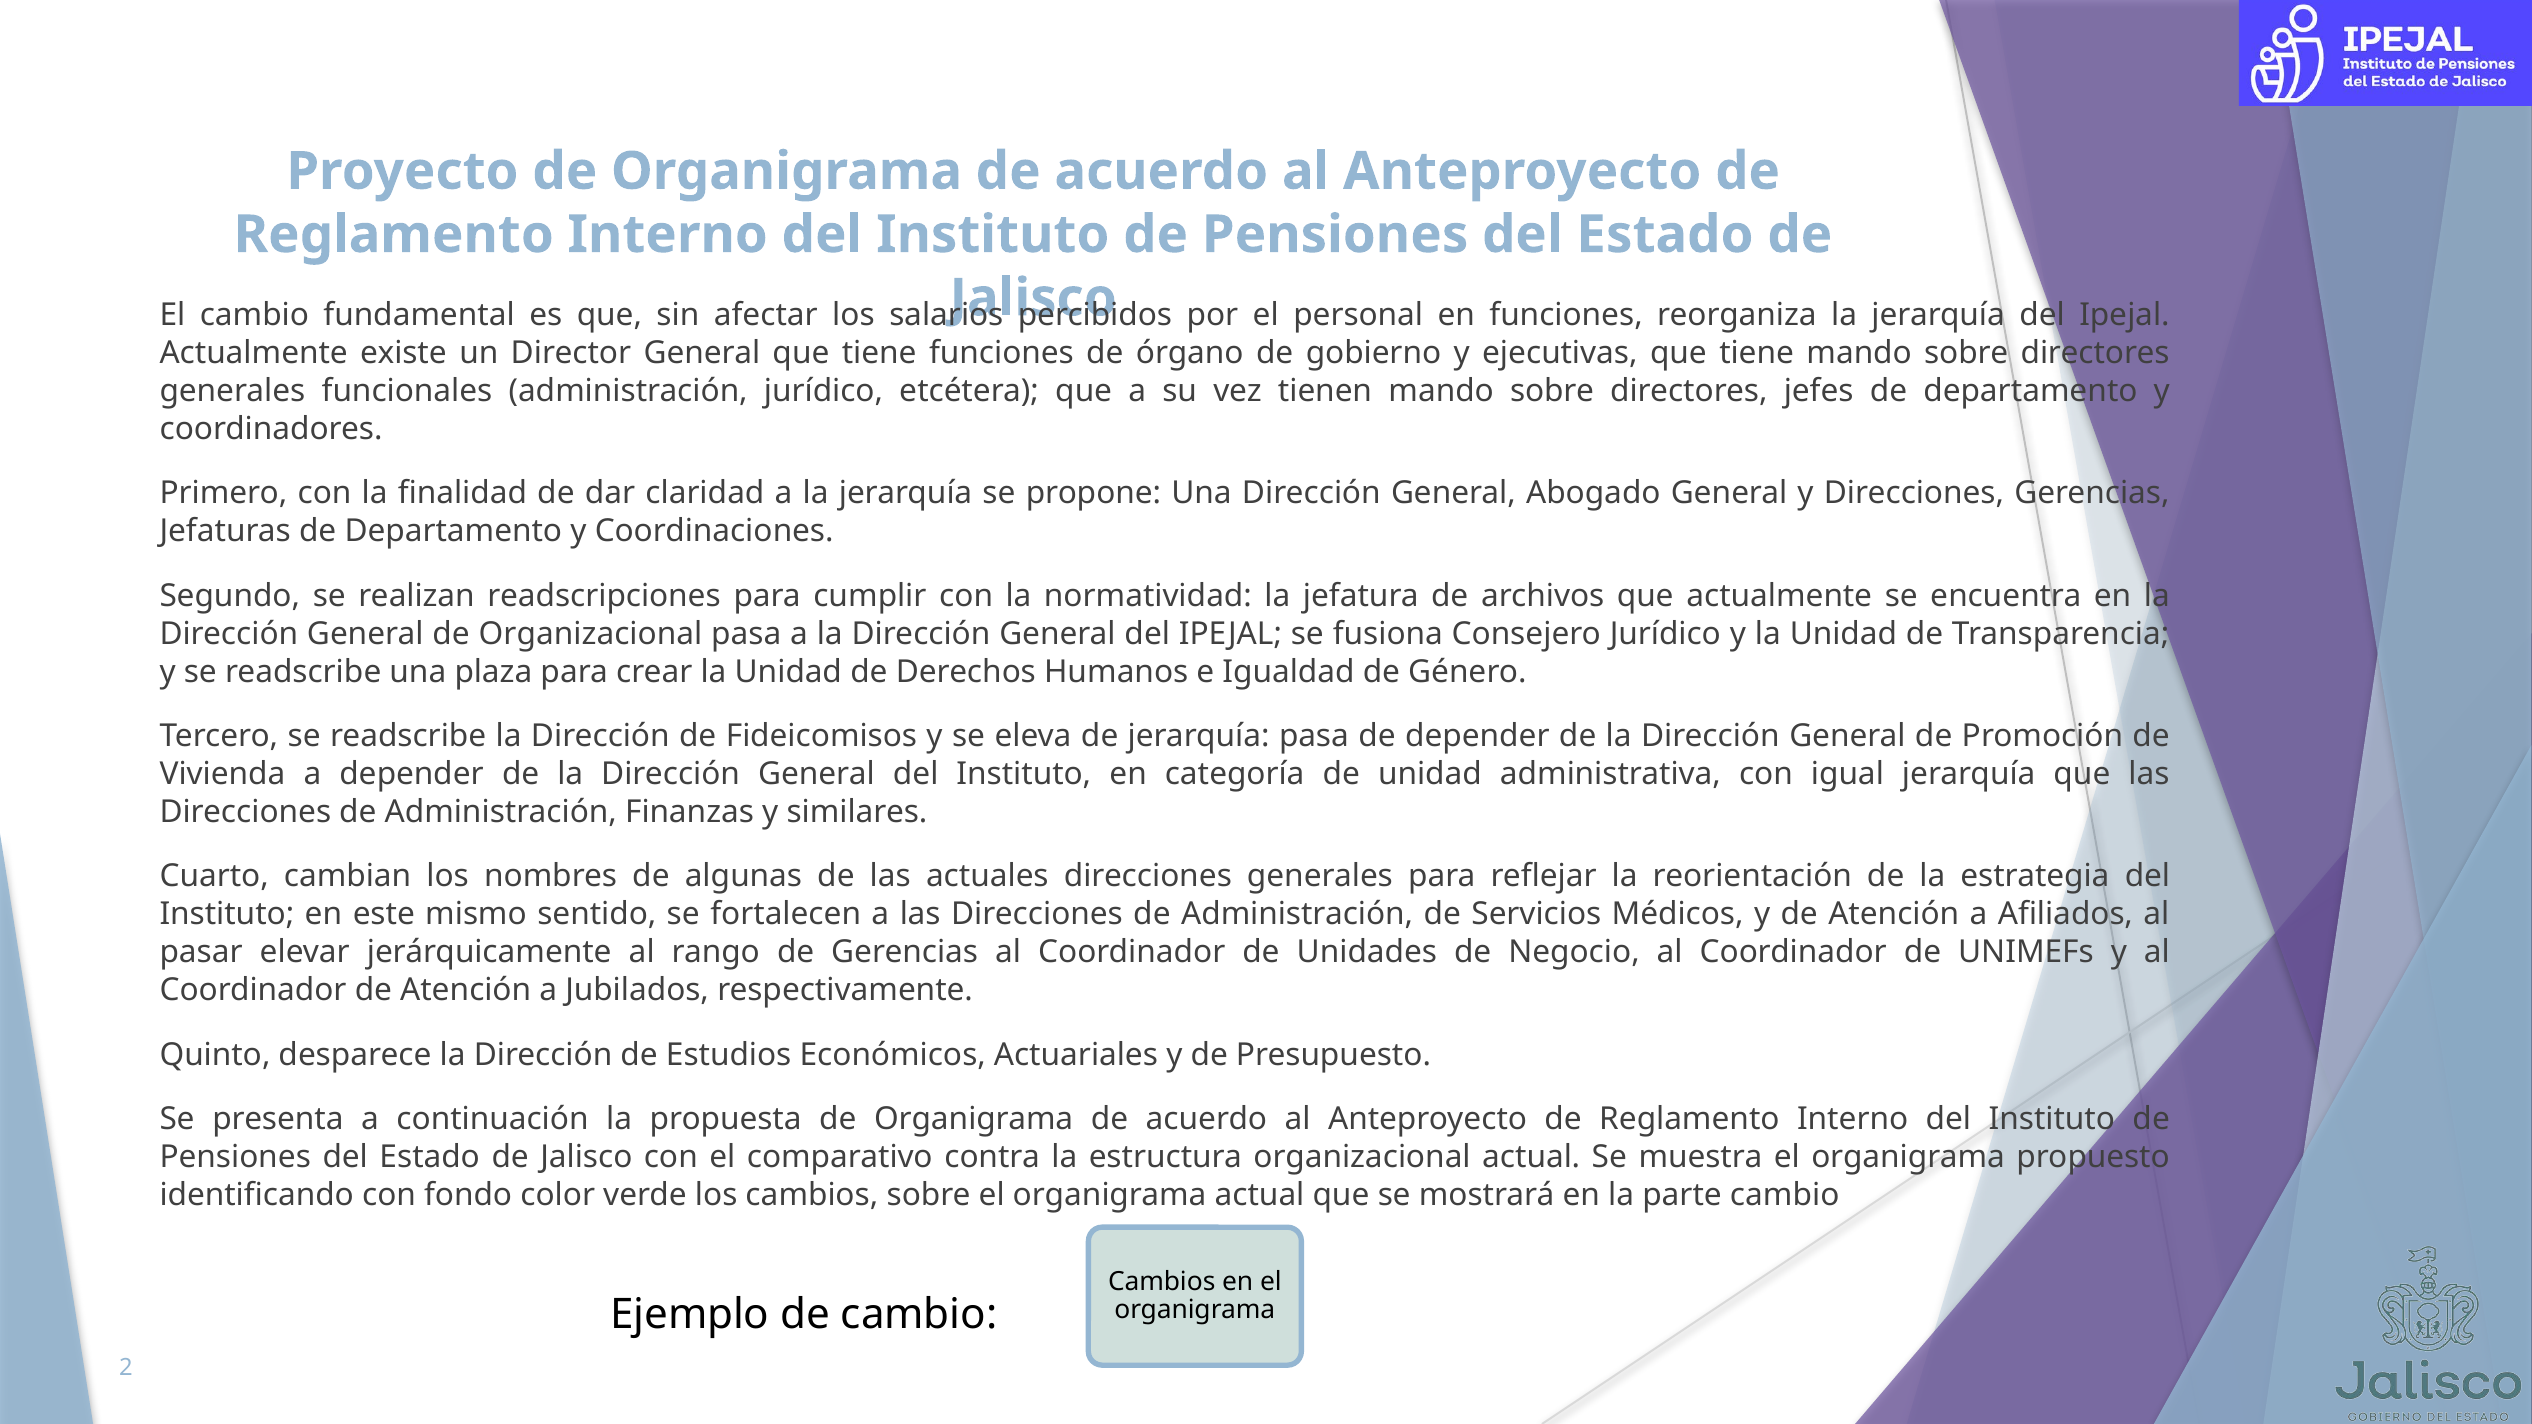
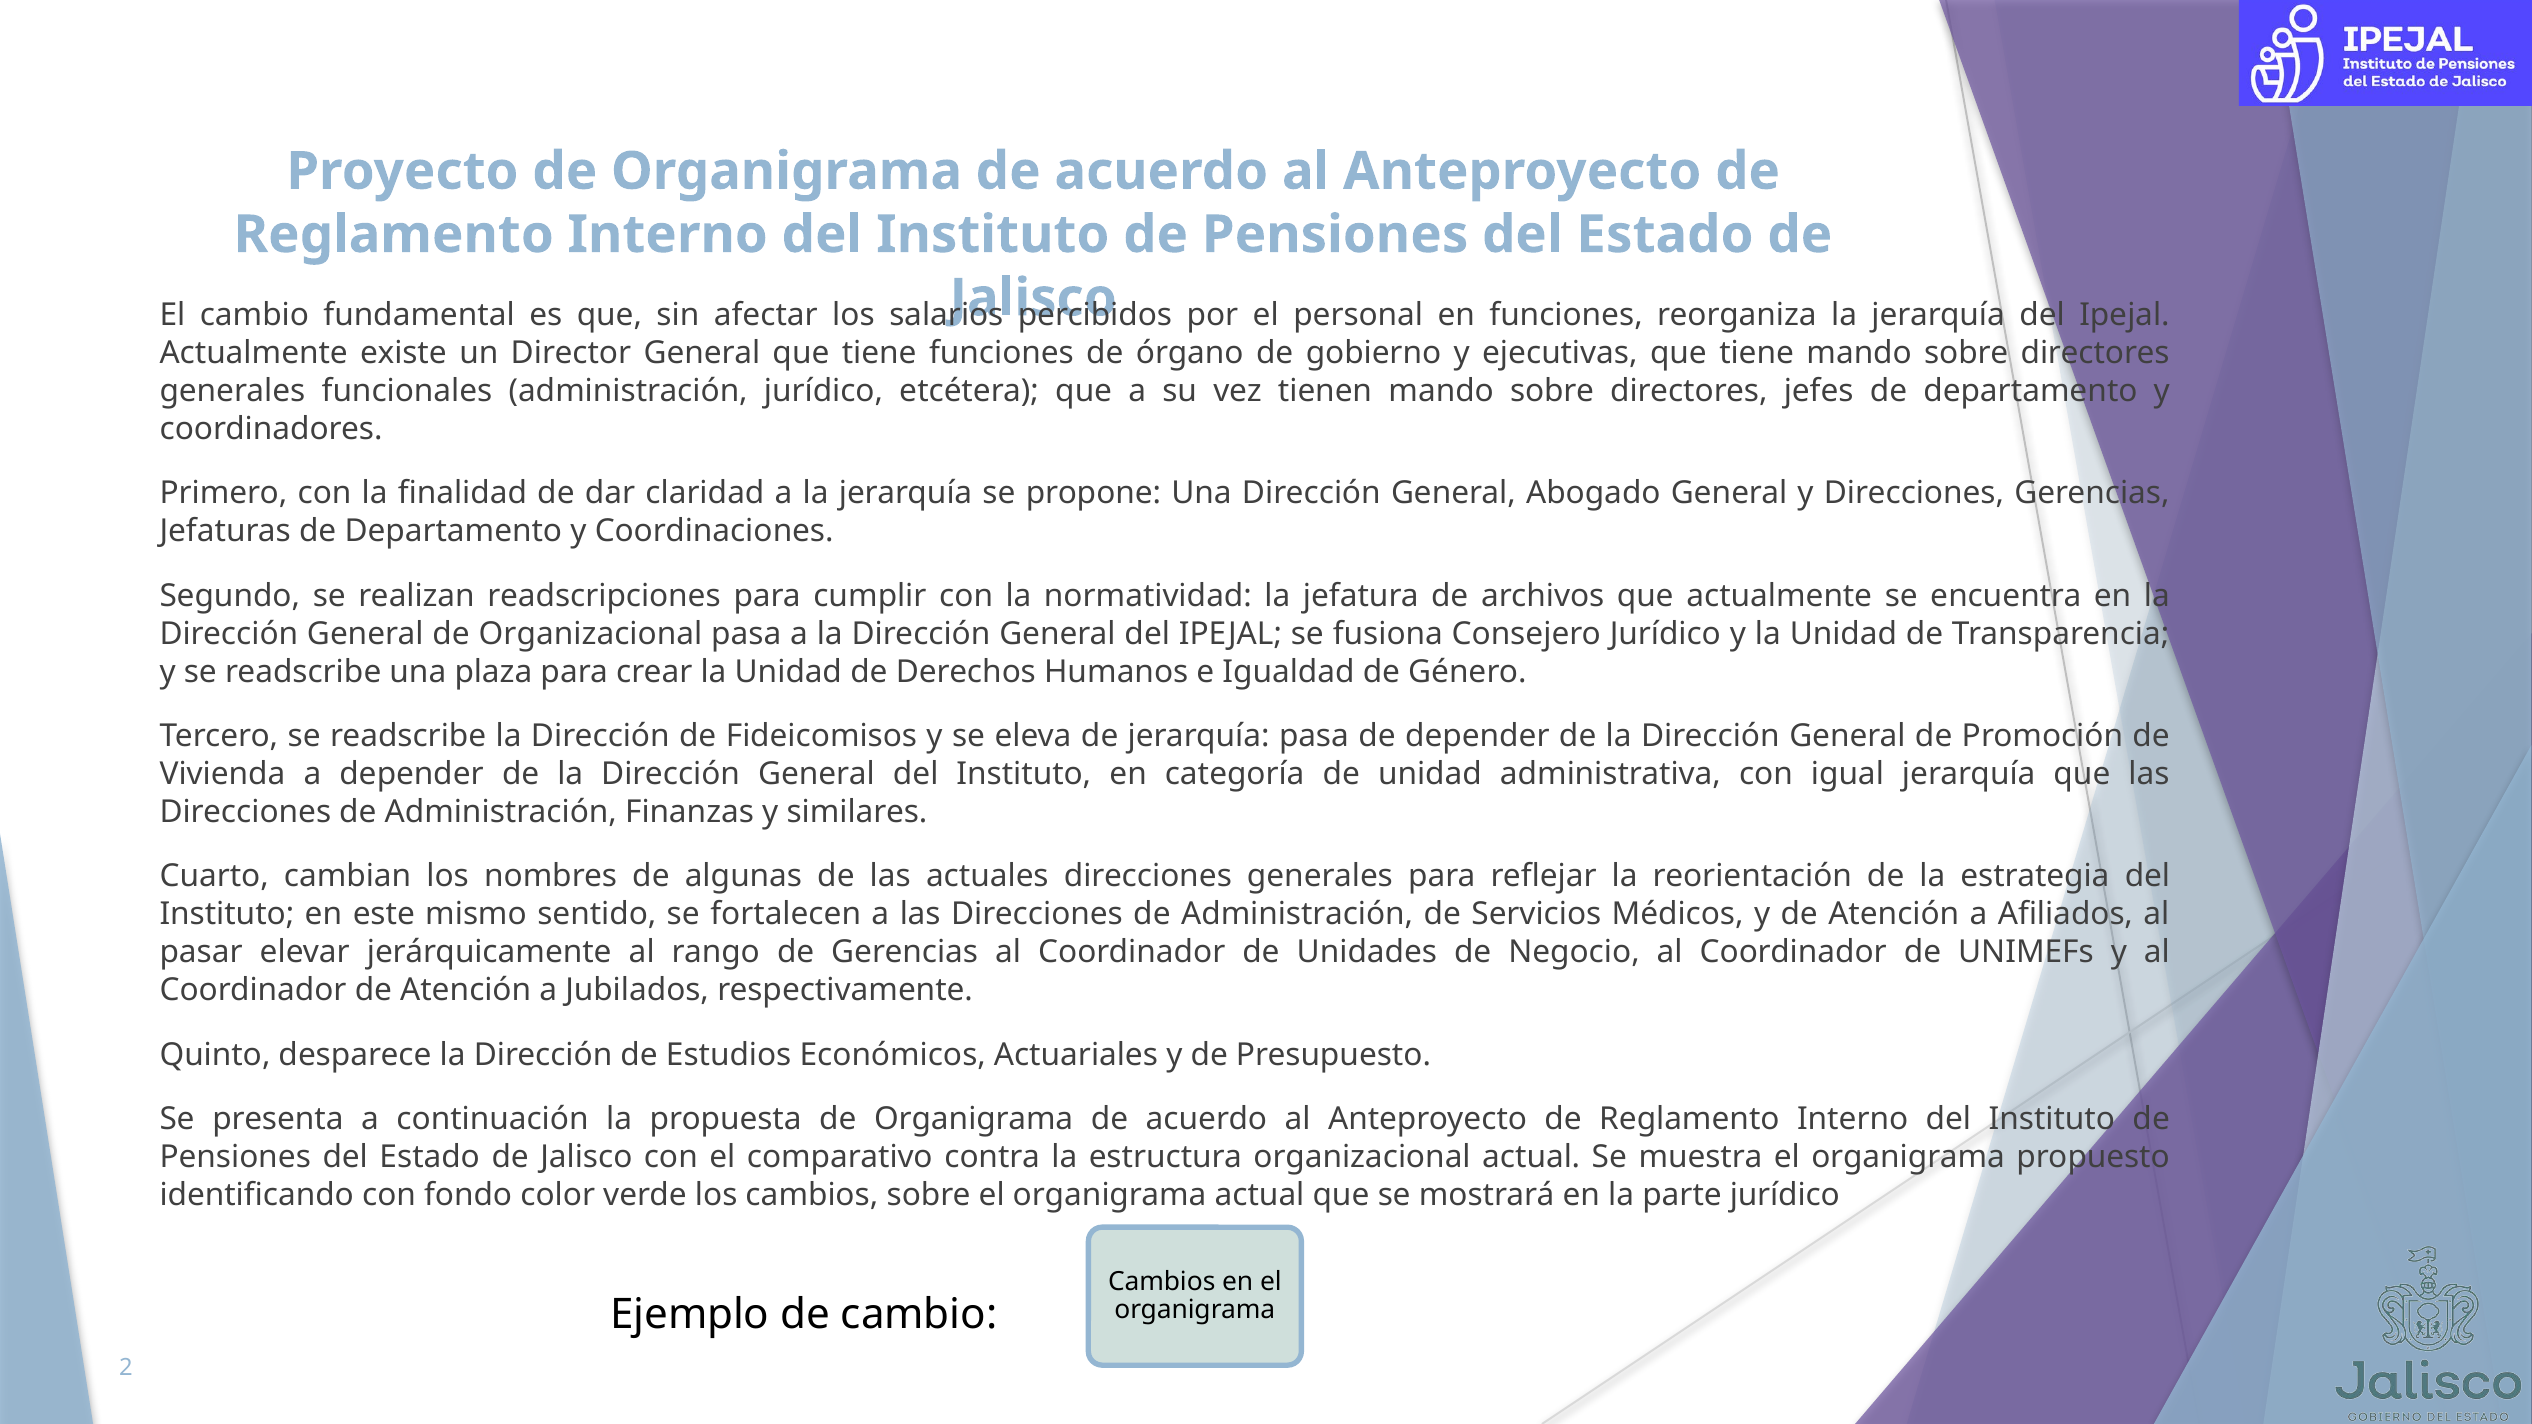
parte cambio: cambio -> jurídico (1785, 1195)
